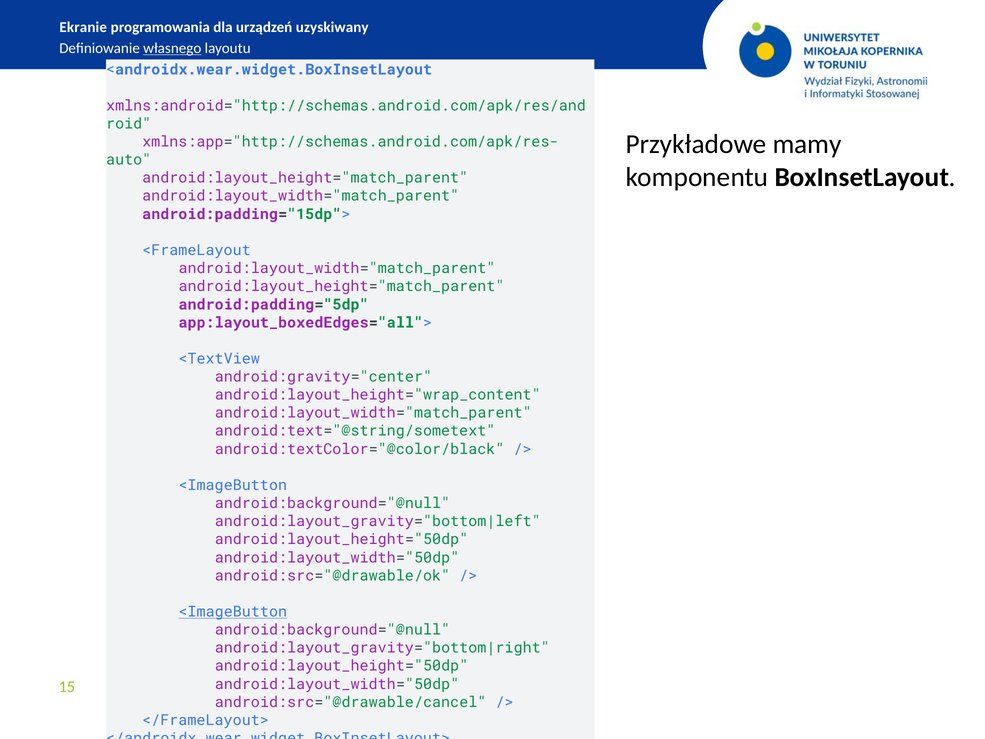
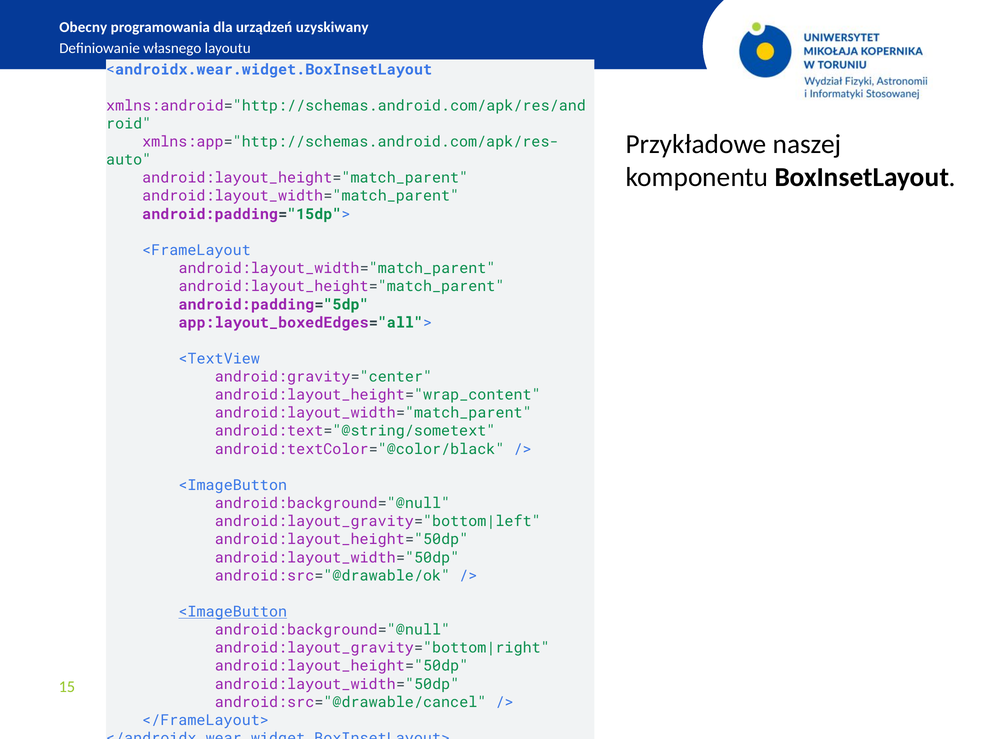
Ekranie: Ekranie -> Obecny (83, 27)
własnego underline: present -> none (172, 48)
mamy: mamy -> naszej (807, 144)
